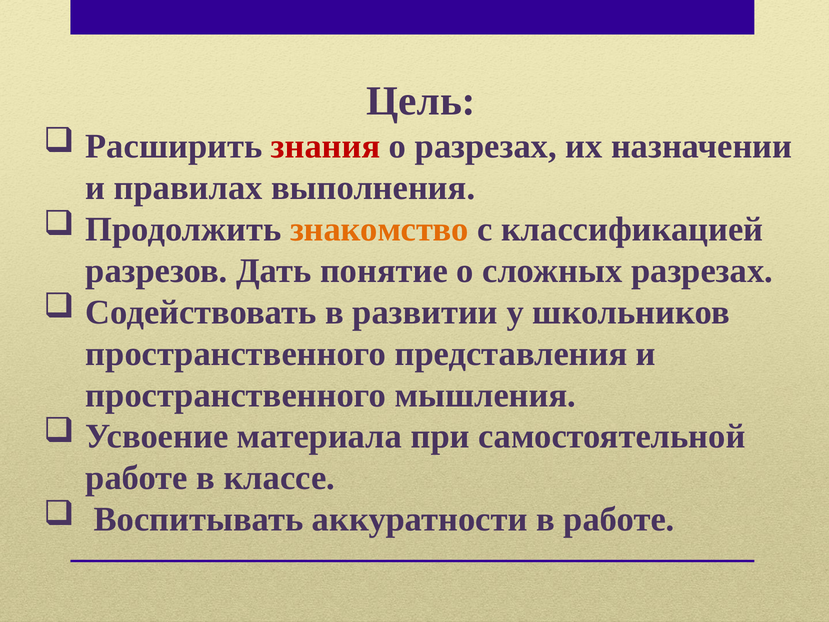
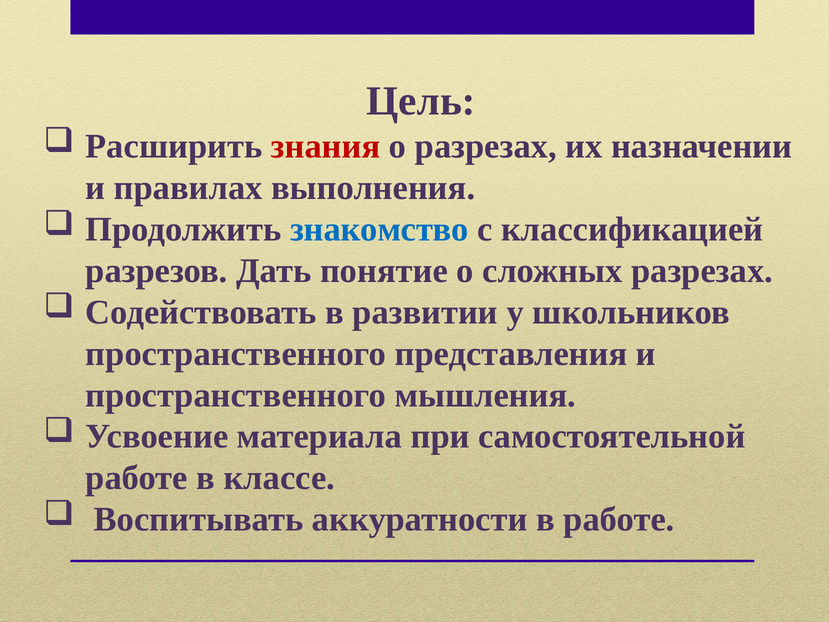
знакомство colour: orange -> blue (379, 229)
